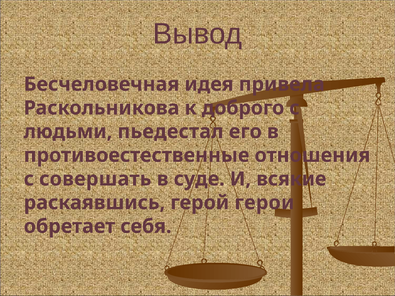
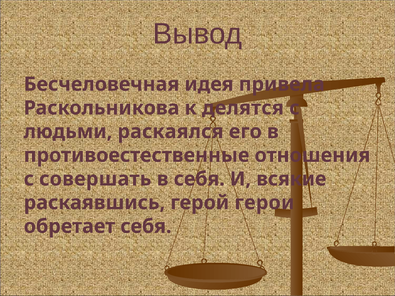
доброго: доброго -> делятся (243, 108)
пьедестал: пьедестал -> раскаялся (170, 132)
в суде: суде -> себя (199, 179)
